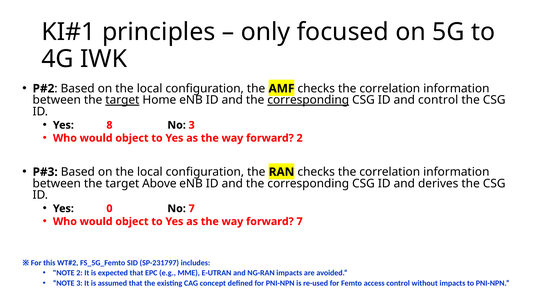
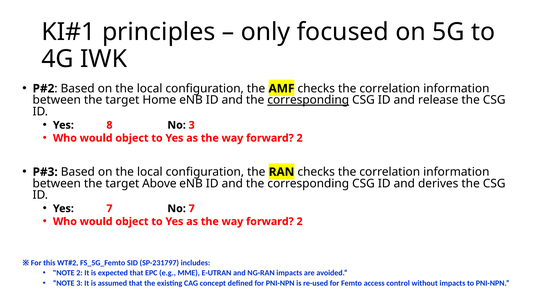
target underline: present -> none (122, 100)
and control: control -> release (438, 100)
Yes 0: 0 -> 7 (109, 209)
7: 7 -> 2 (300, 222)
